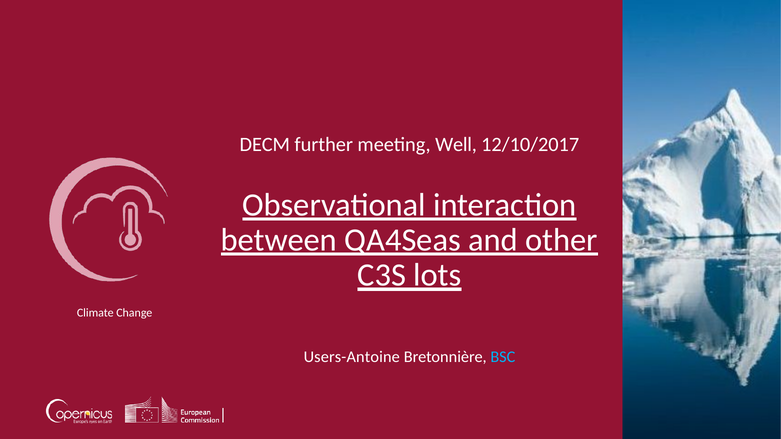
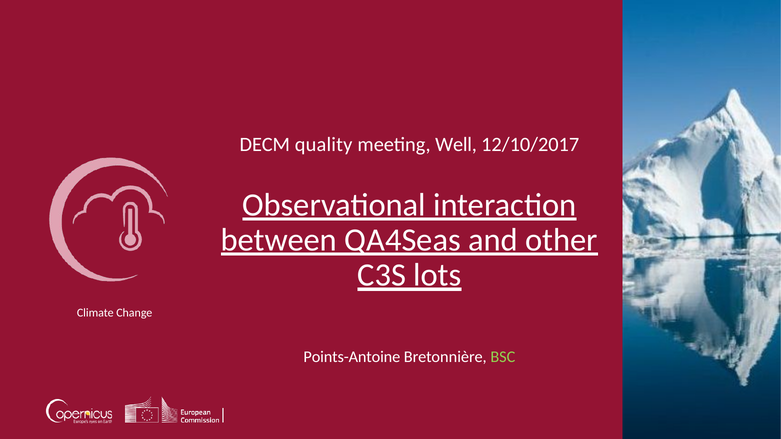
further: further -> quality (324, 144)
Users-Antoine: Users-Antoine -> Points-Antoine (352, 357)
BSC colour: light blue -> light green (503, 357)
